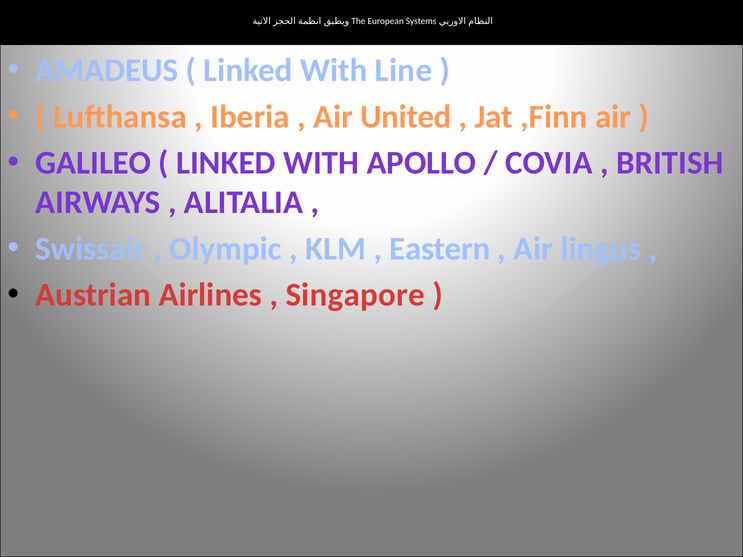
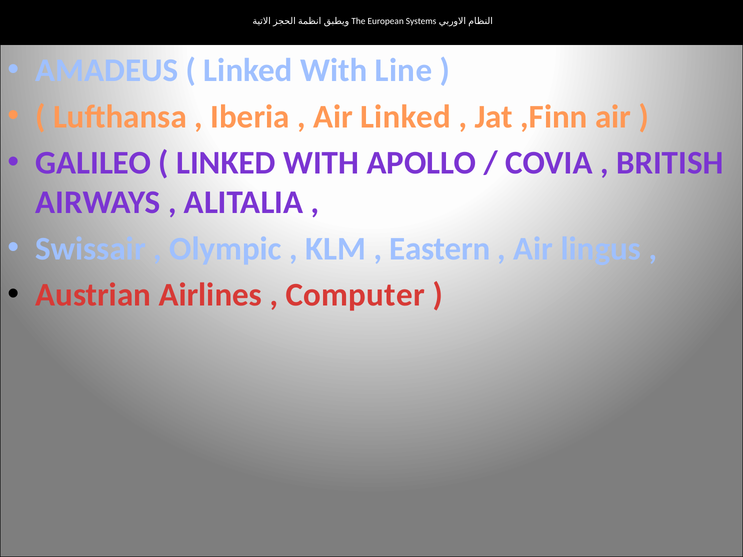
Air United: United -> Linked (406, 117)
Singapore: Singapore -> Computer (355, 295)
